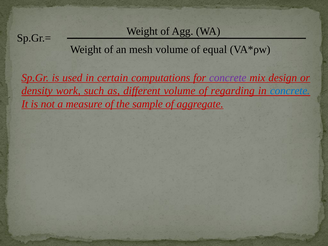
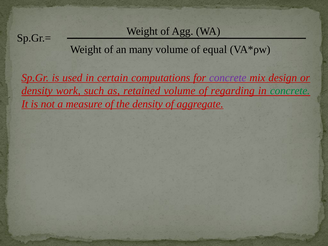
mesh: mesh -> many (141, 50)
different: different -> retained (142, 91)
concrete colour: blue -> green (290, 91)
the sample: sample -> density (148, 104)
